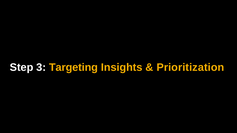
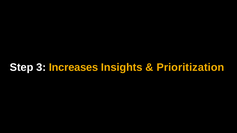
Targeting: Targeting -> Increases (74, 67)
